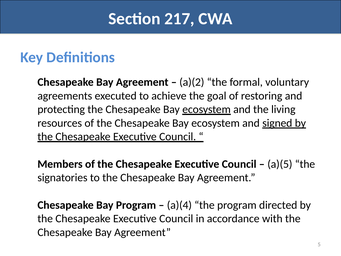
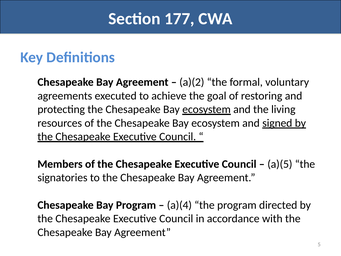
217: 217 -> 177 (179, 19)
